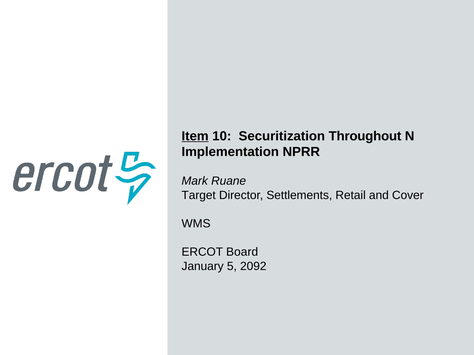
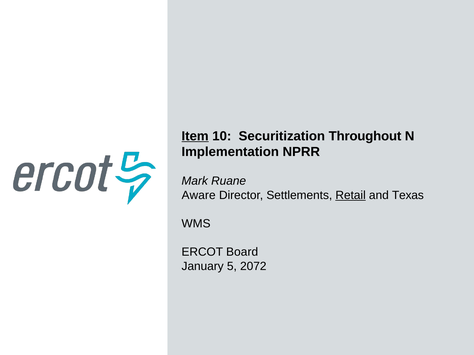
Target: Target -> Aware (199, 195)
Retail underline: none -> present (351, 195)
Cover: Cover -> Texas (408, 195)
2092: 2092 -> 2072 (253, 267)
